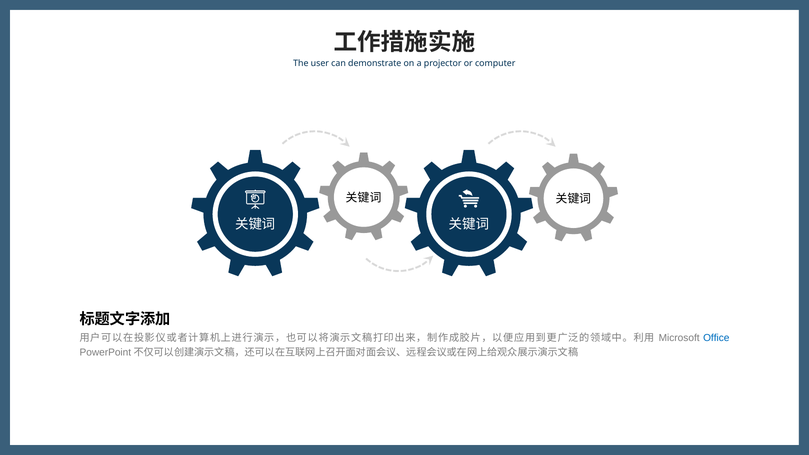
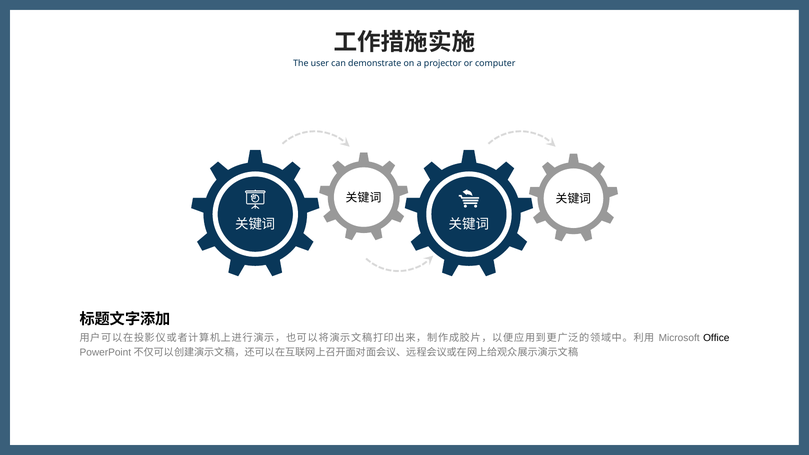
Office colour: blue -> black (716, 338)
